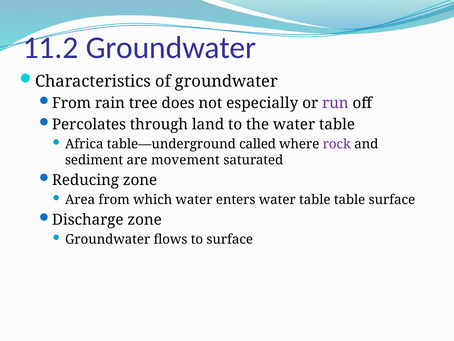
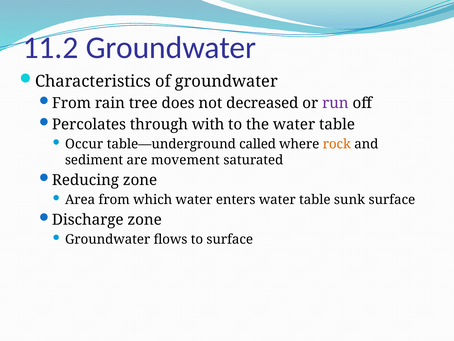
especially: especially -> decreased (262, 103)
land: land -> with (208, 124)
Africa: Africa -> Occur (84, 144)
rock colour: purple -> orange (337, 144)
table table: table -> sunk (350, 199)
